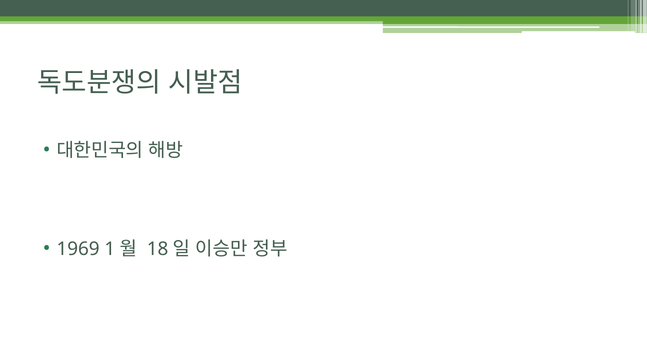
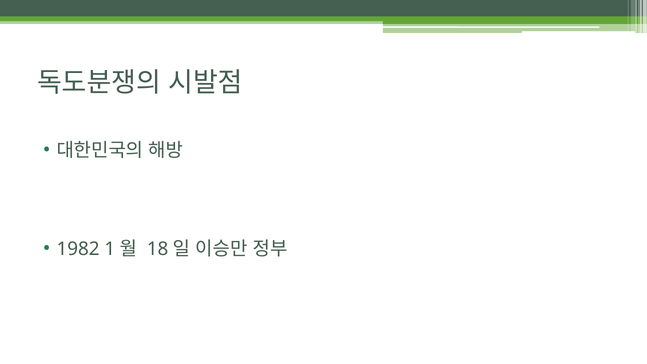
1969: 1969 -> 1982 (78, 249)
